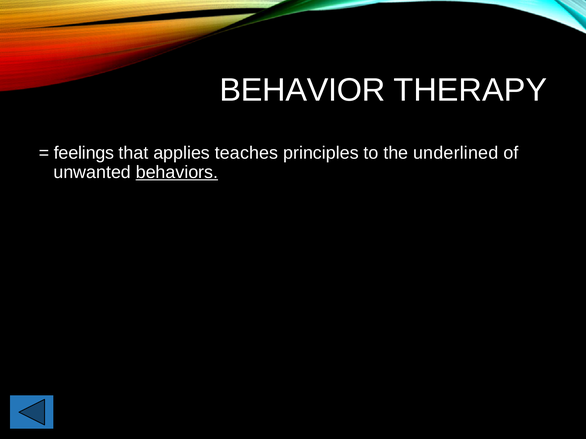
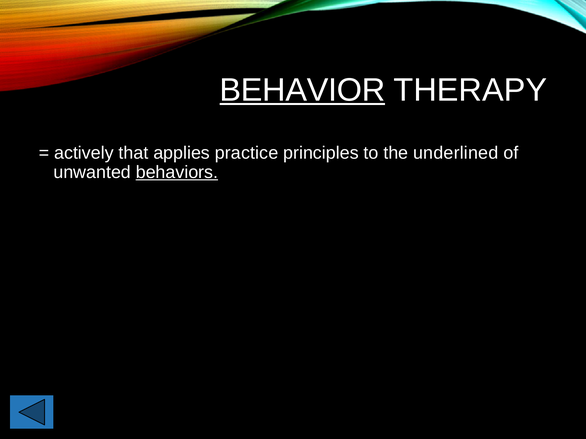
BEHAVIOR underline: none -> present (302, 90)
feelings: feelings -> actively (84, 153)
teaches: teaches -> practice (247, 153)
